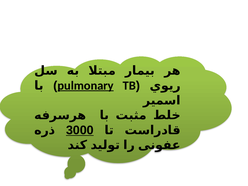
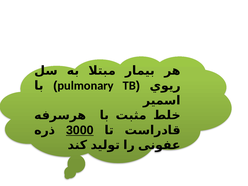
pulmonary underline: present -> none (86, 86)
